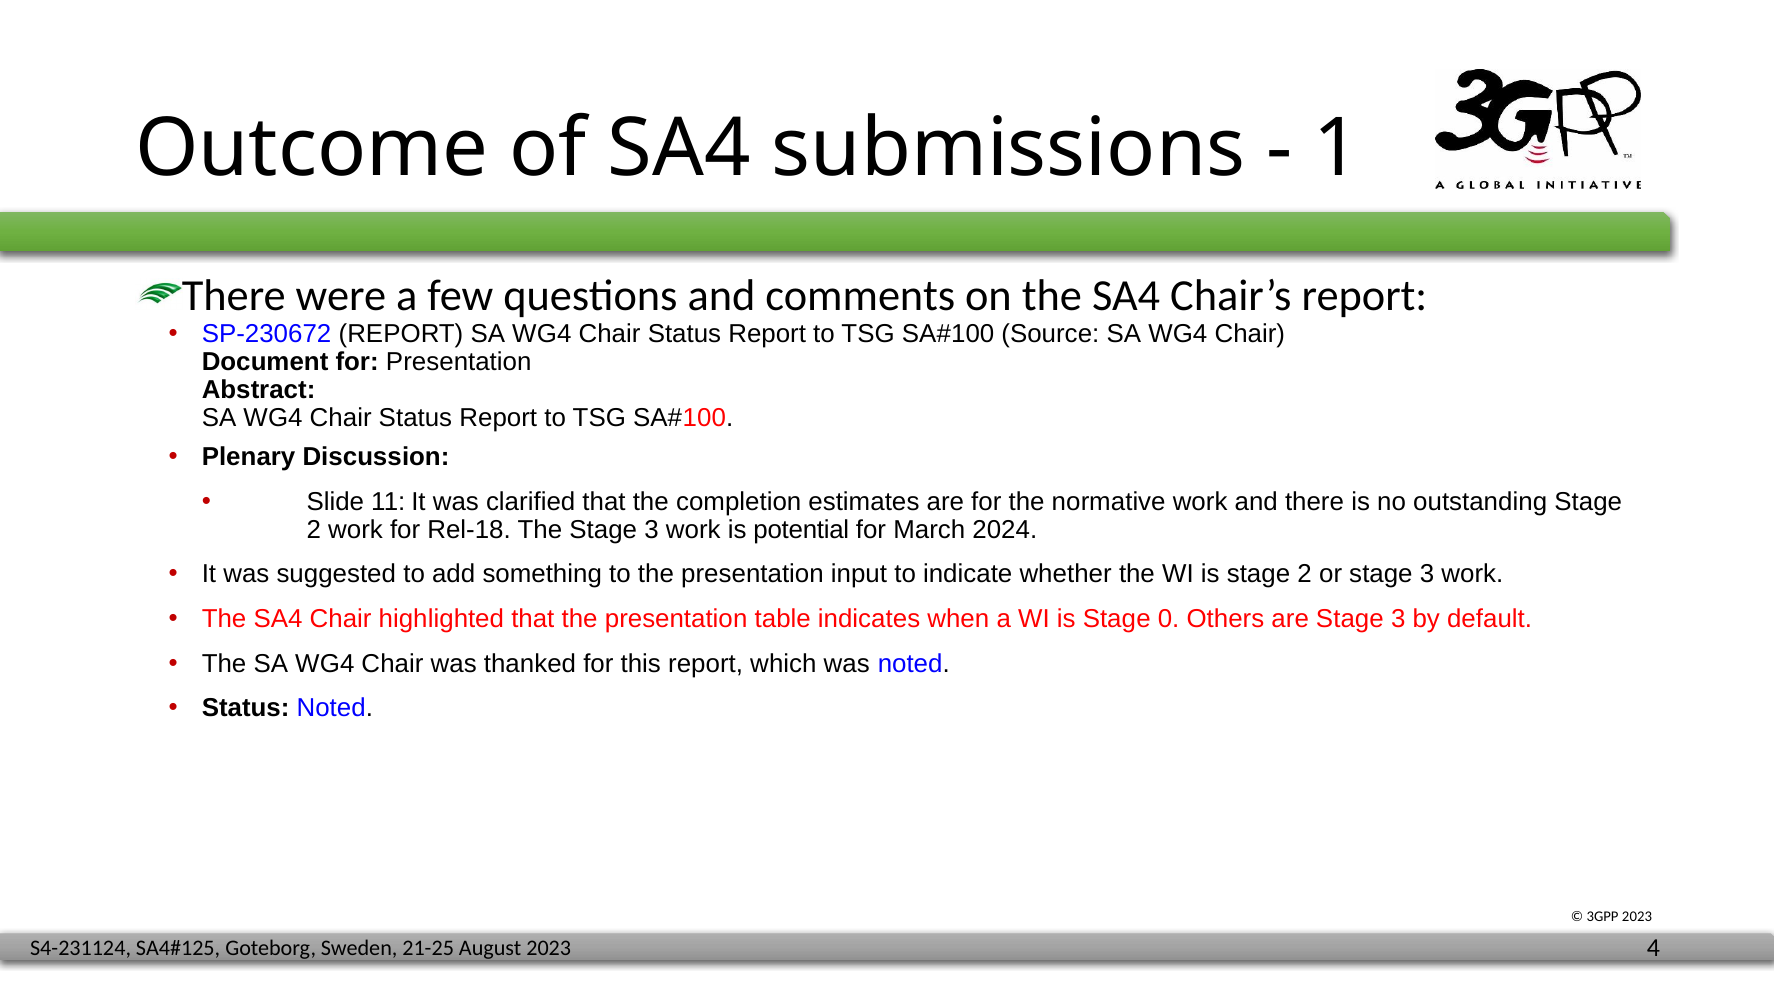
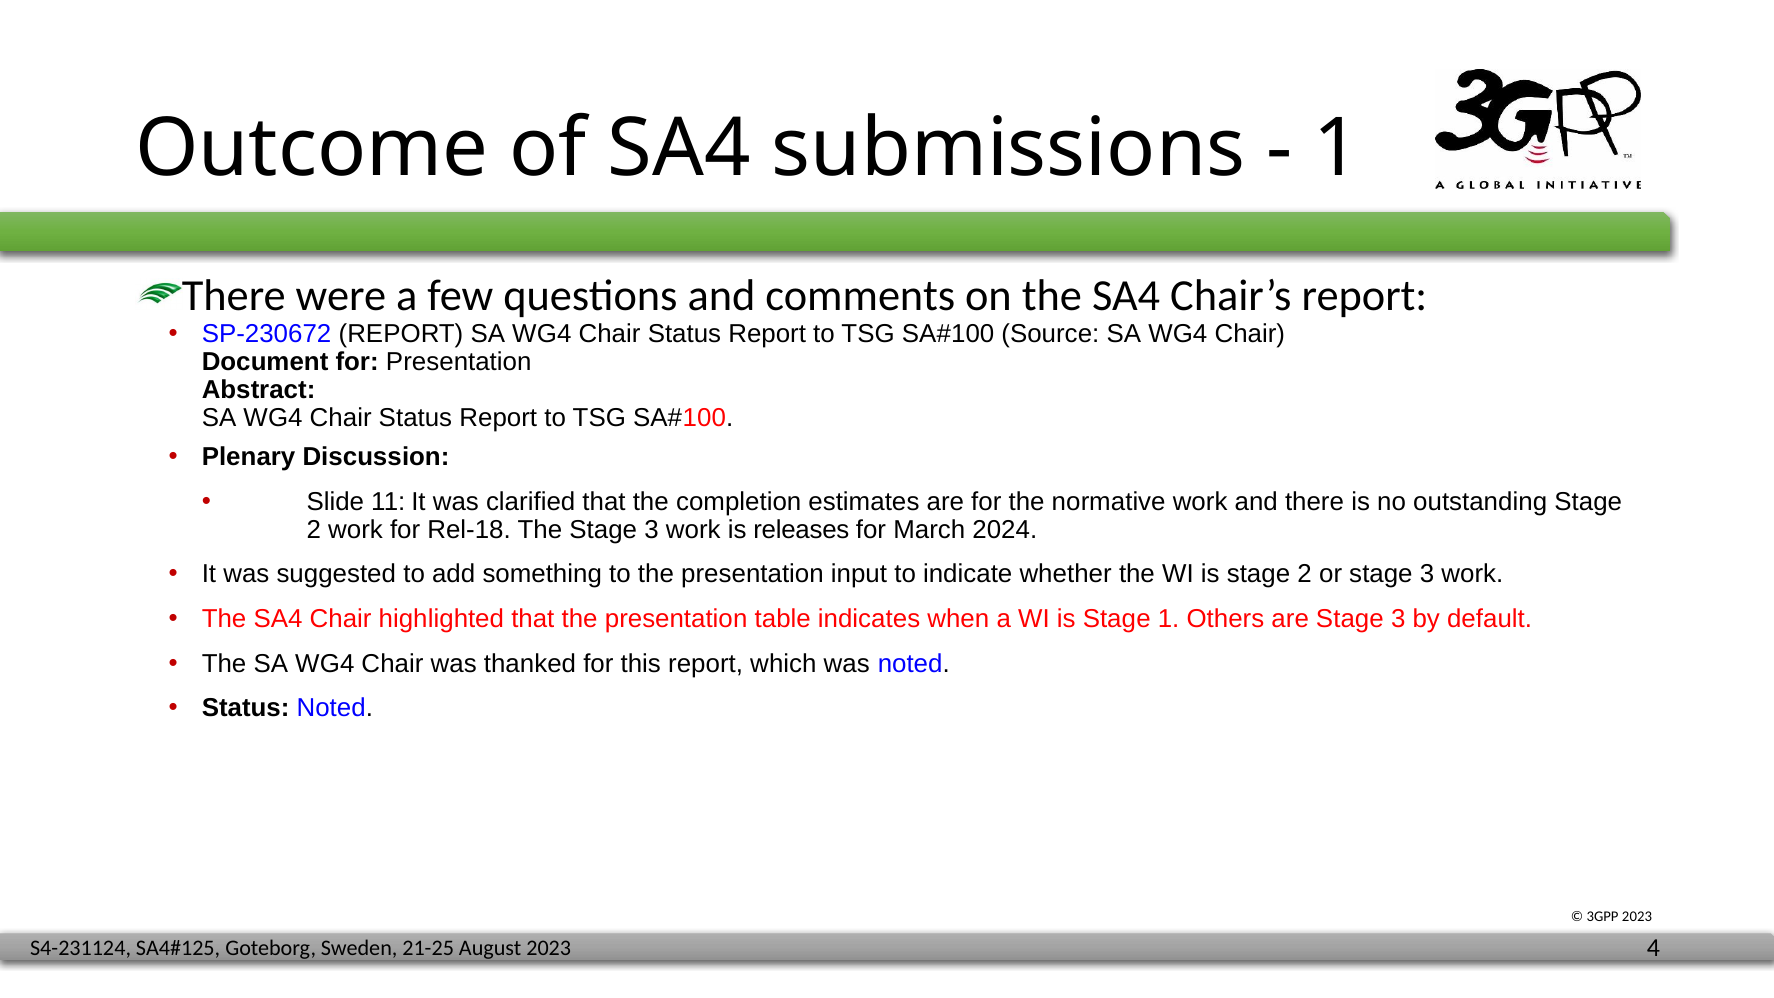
potential: potential -> releases (801, 530)
Stage 0: 0 -> 1 (1169, 619)
